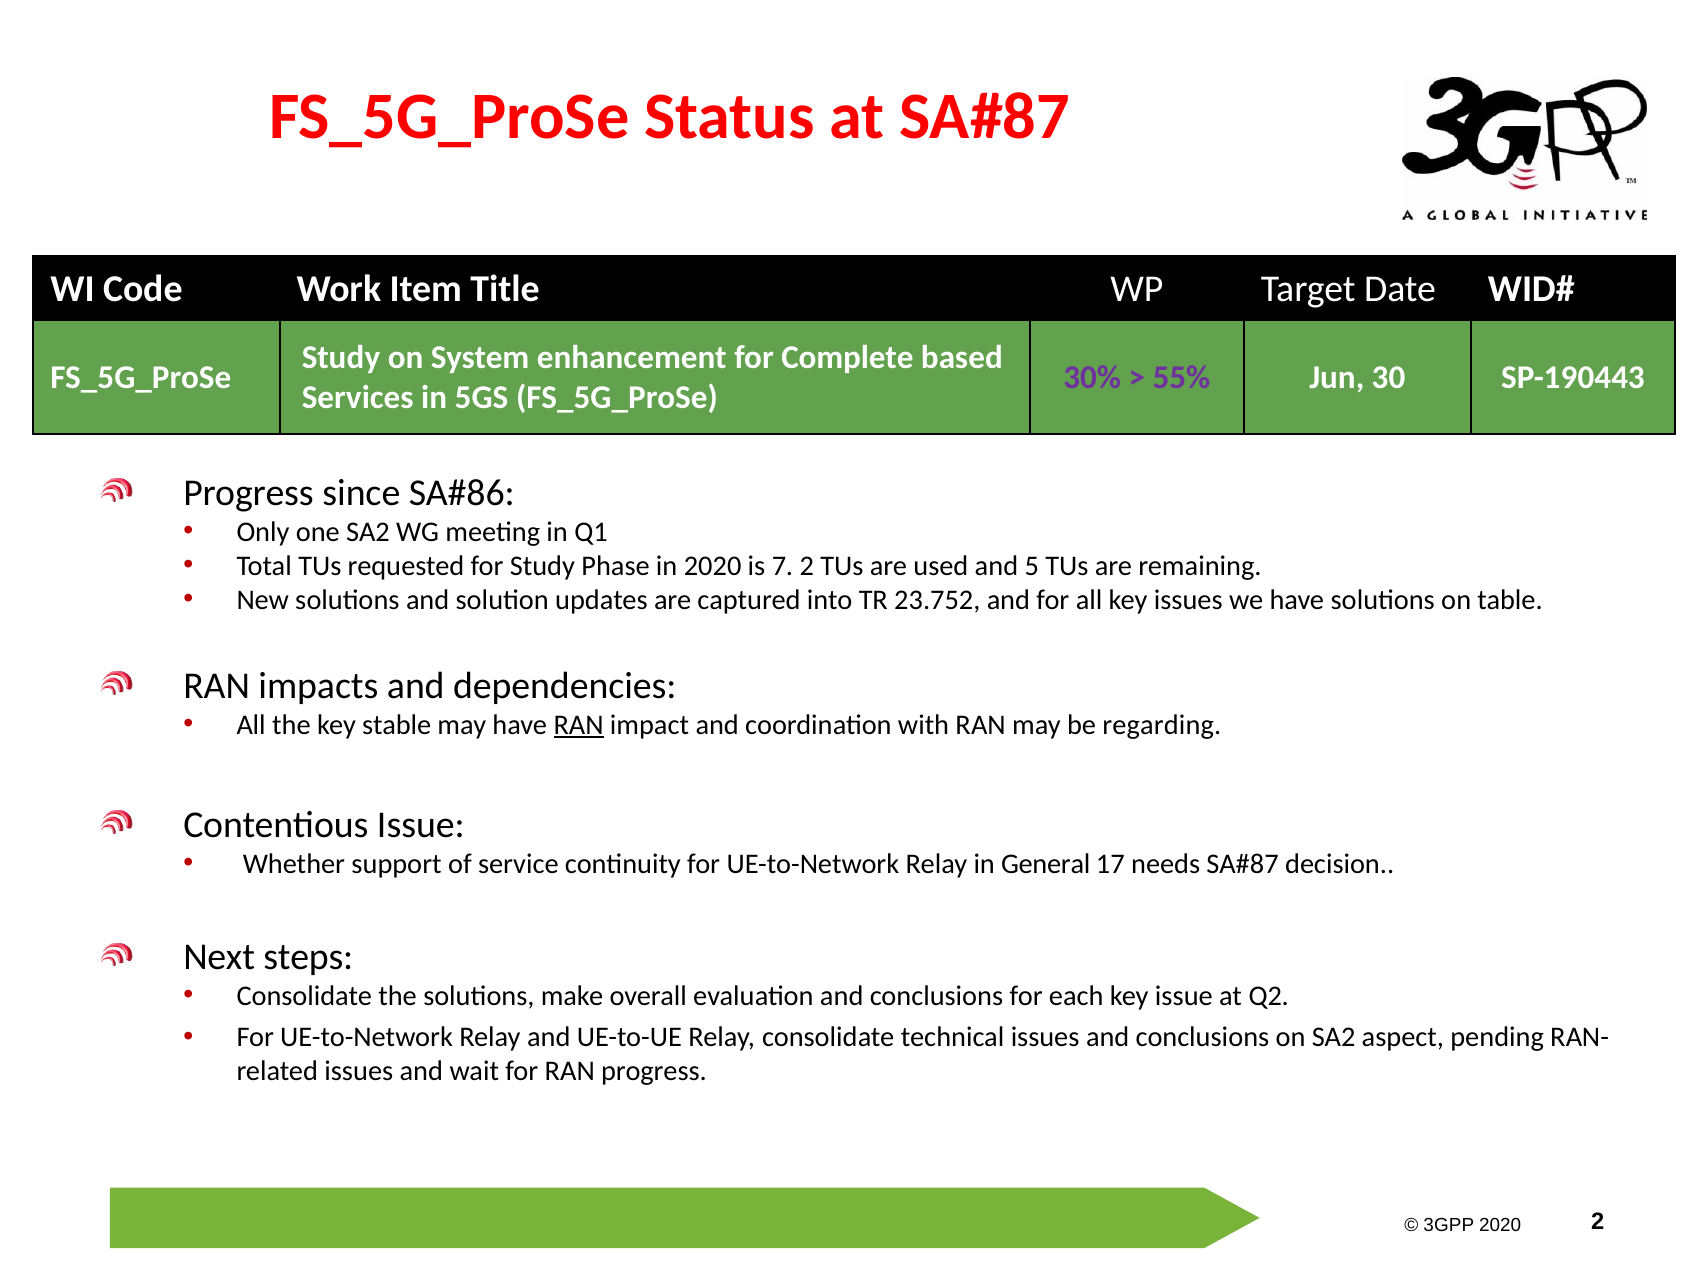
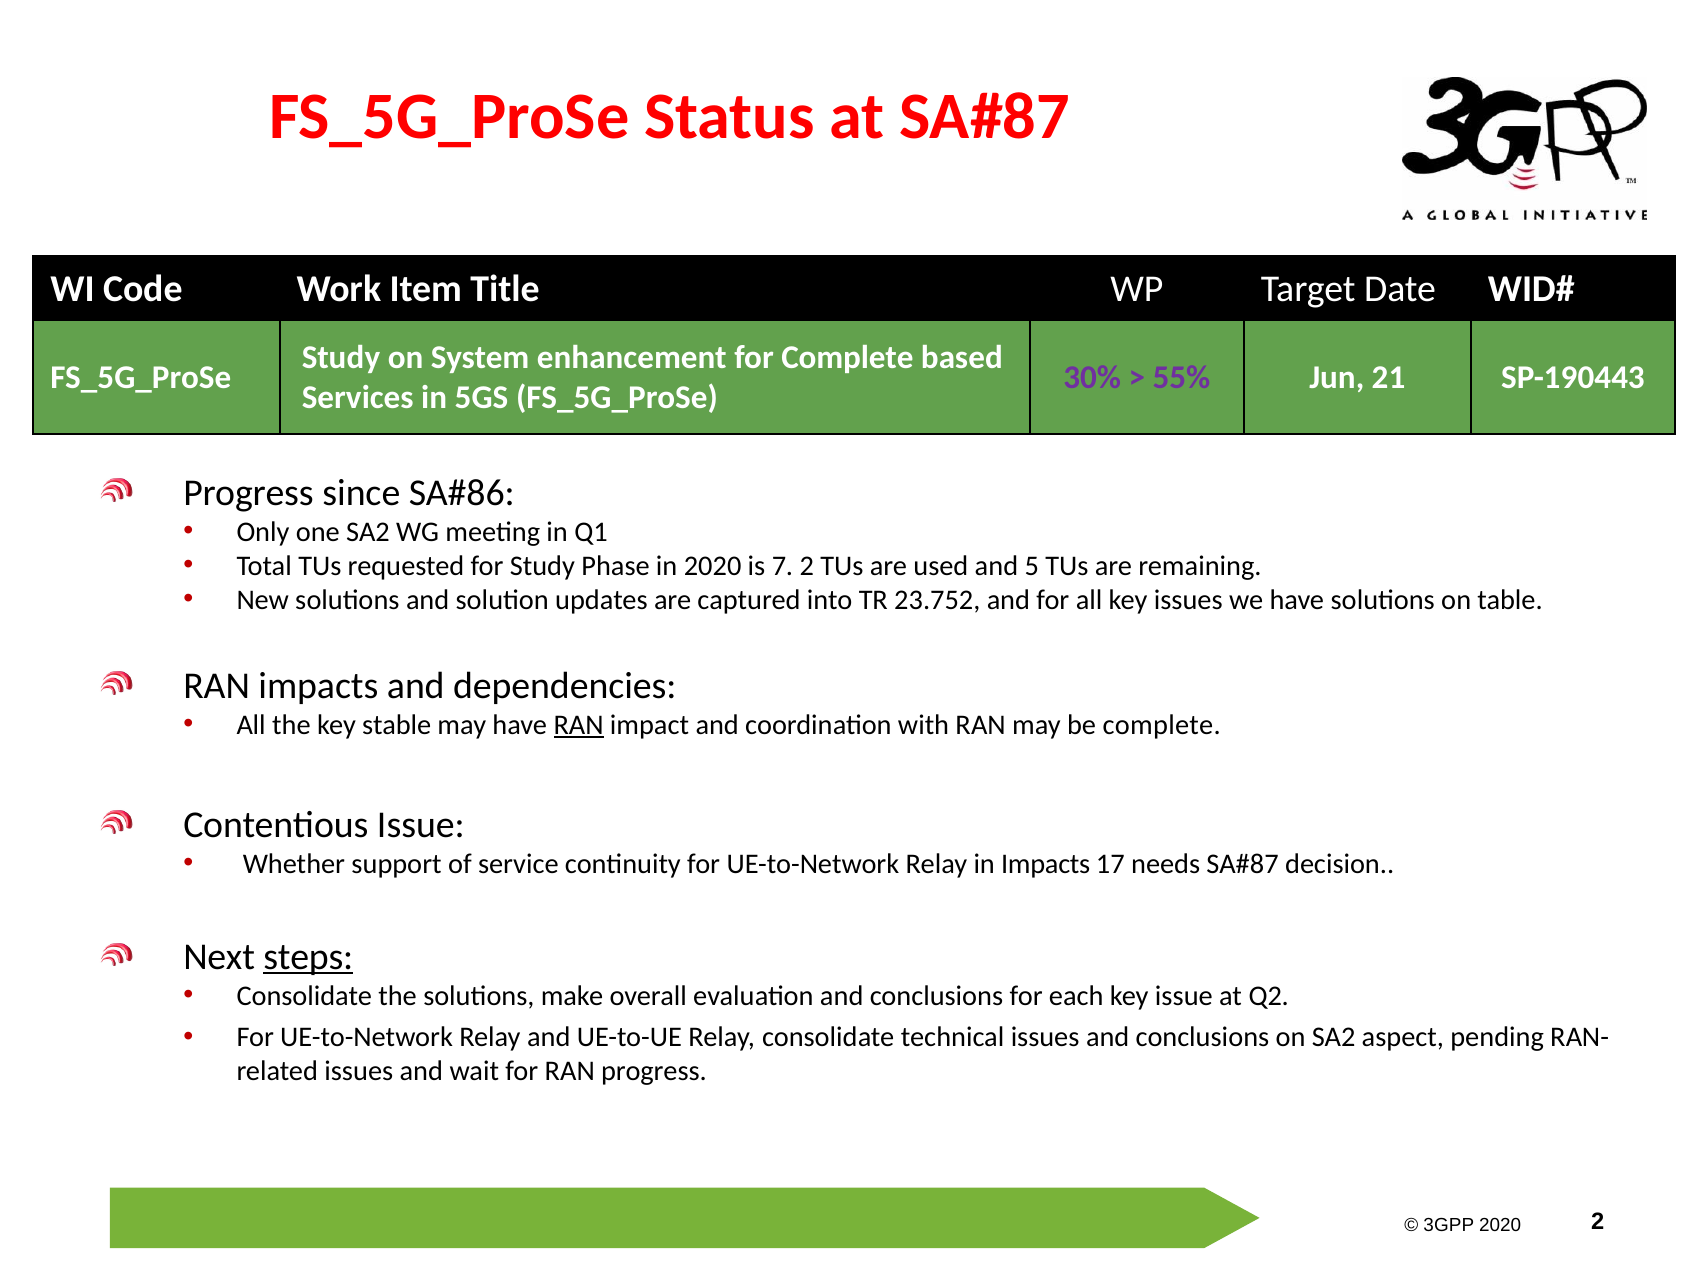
30: 30 -> 21 (1389, 377)
be regarding: regarding -> complete (1162, 725)
in General: General -> Impacts (1046, 864)
steps underline: none -> present (308, 957)
